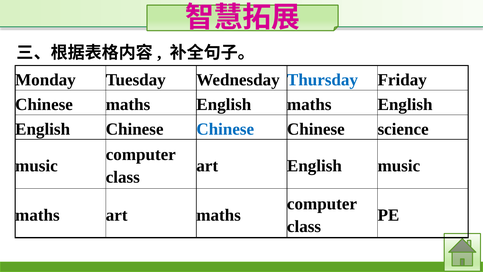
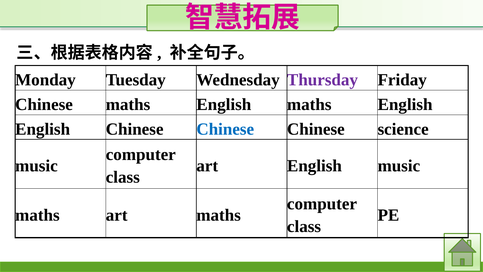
Thursday colour: blue -> purple (322, 80)
